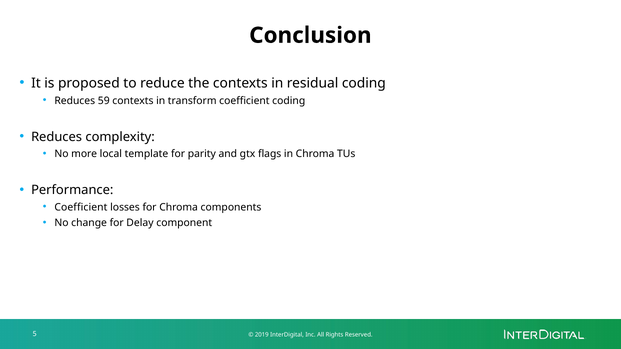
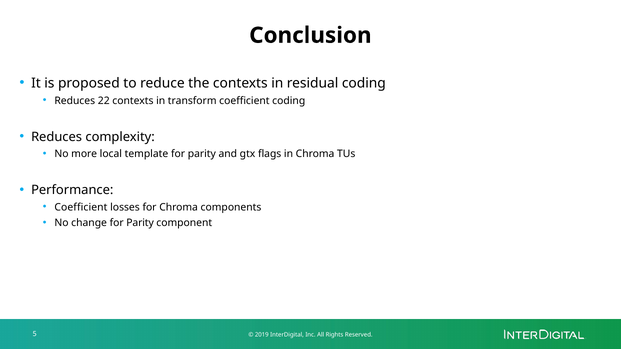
59: 59 -> 22 (104, 101)
change for Delay: Delay -> Parity (140, 223)
